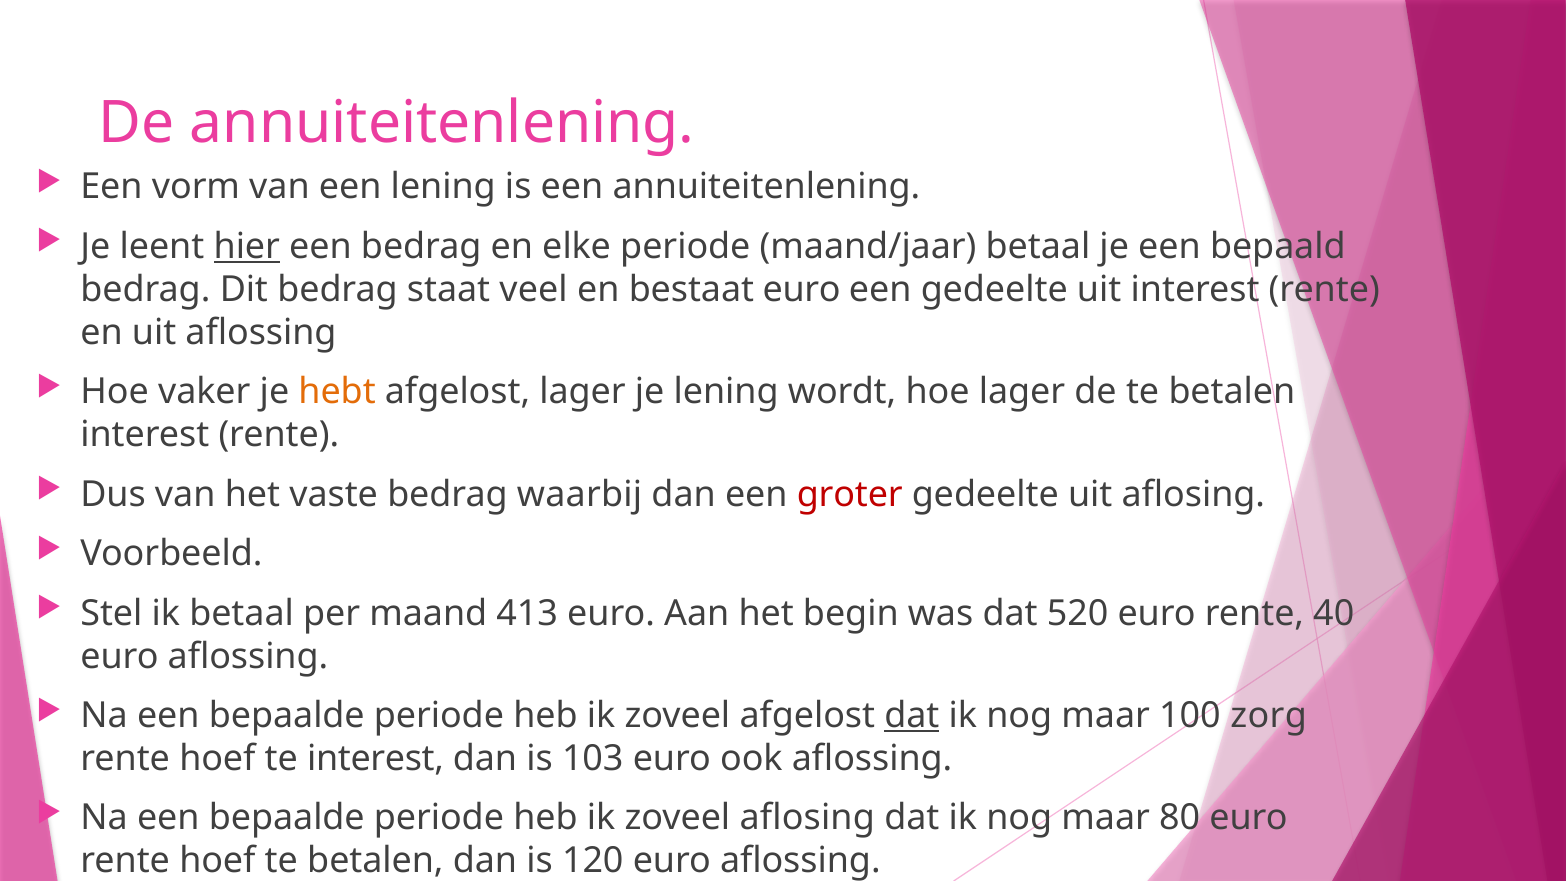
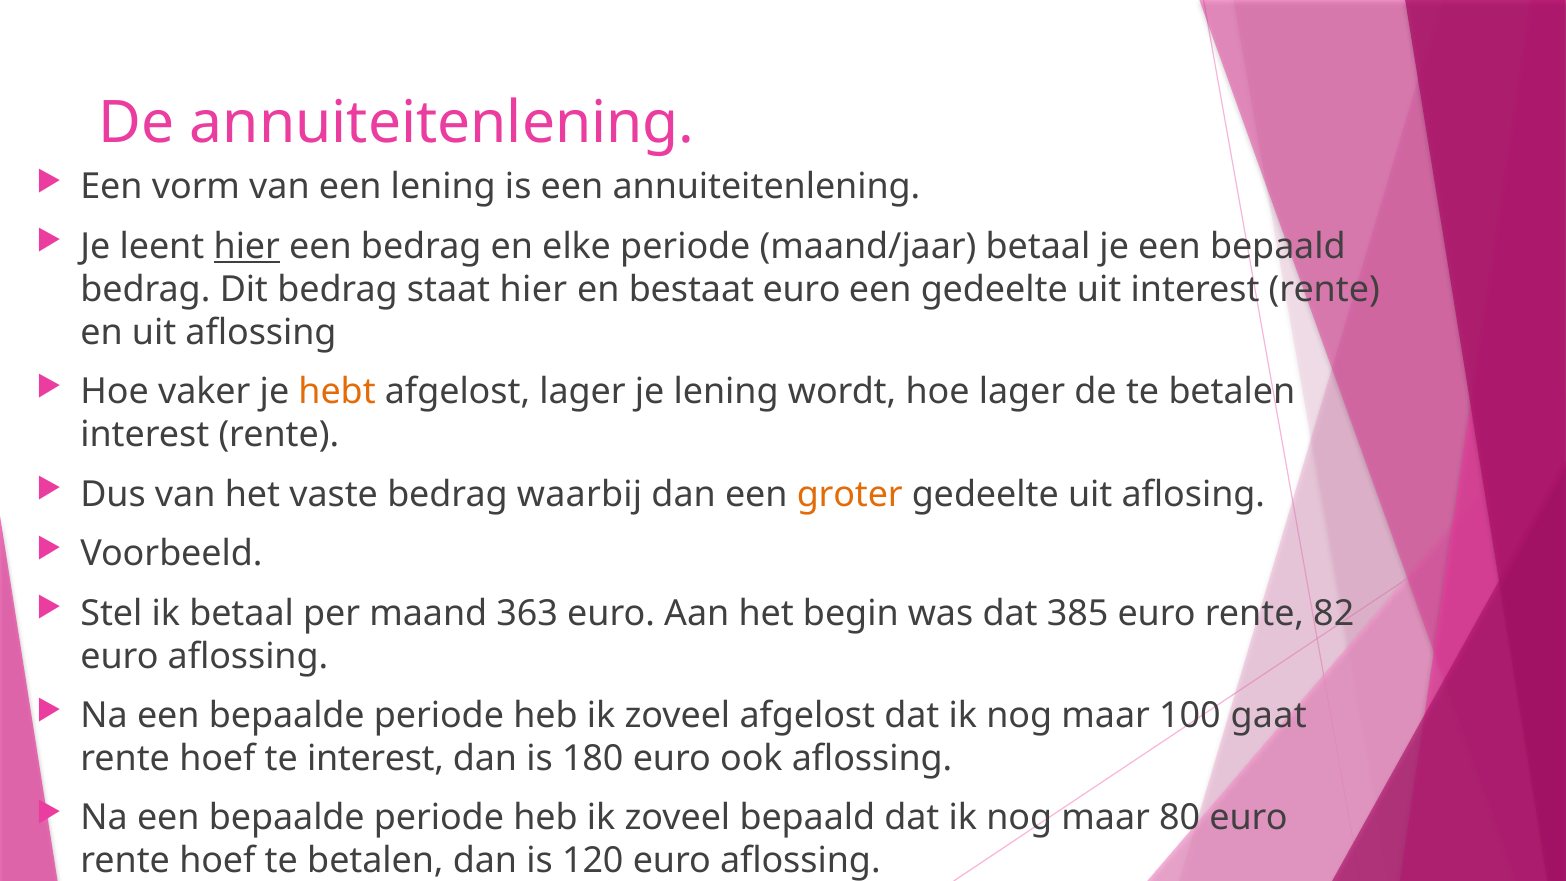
staat veel: veel -> hier (533, 290)
groter colour: red -> orange (850, 494)
413: 413 -> 363 (527, 613)
520: 520 -> 385 (1078, 613)
40: 40 -> 82 (1334, 613)
dat underline: present -> none (912, 716)
zorg: zorg -> gaat (1269, 716)
103: 103 -> 180 (593, 759)
zoveel aflosing: aflosing -> bepaald (807, 818)
